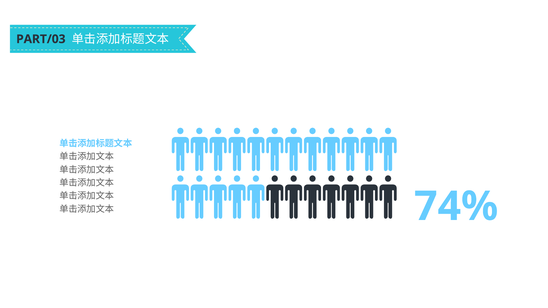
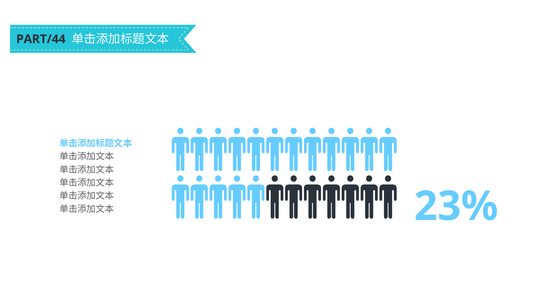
PART/03: PART/03 -> PART/44 (41, 39)
74%: 74% -> 23% (456, 207)
